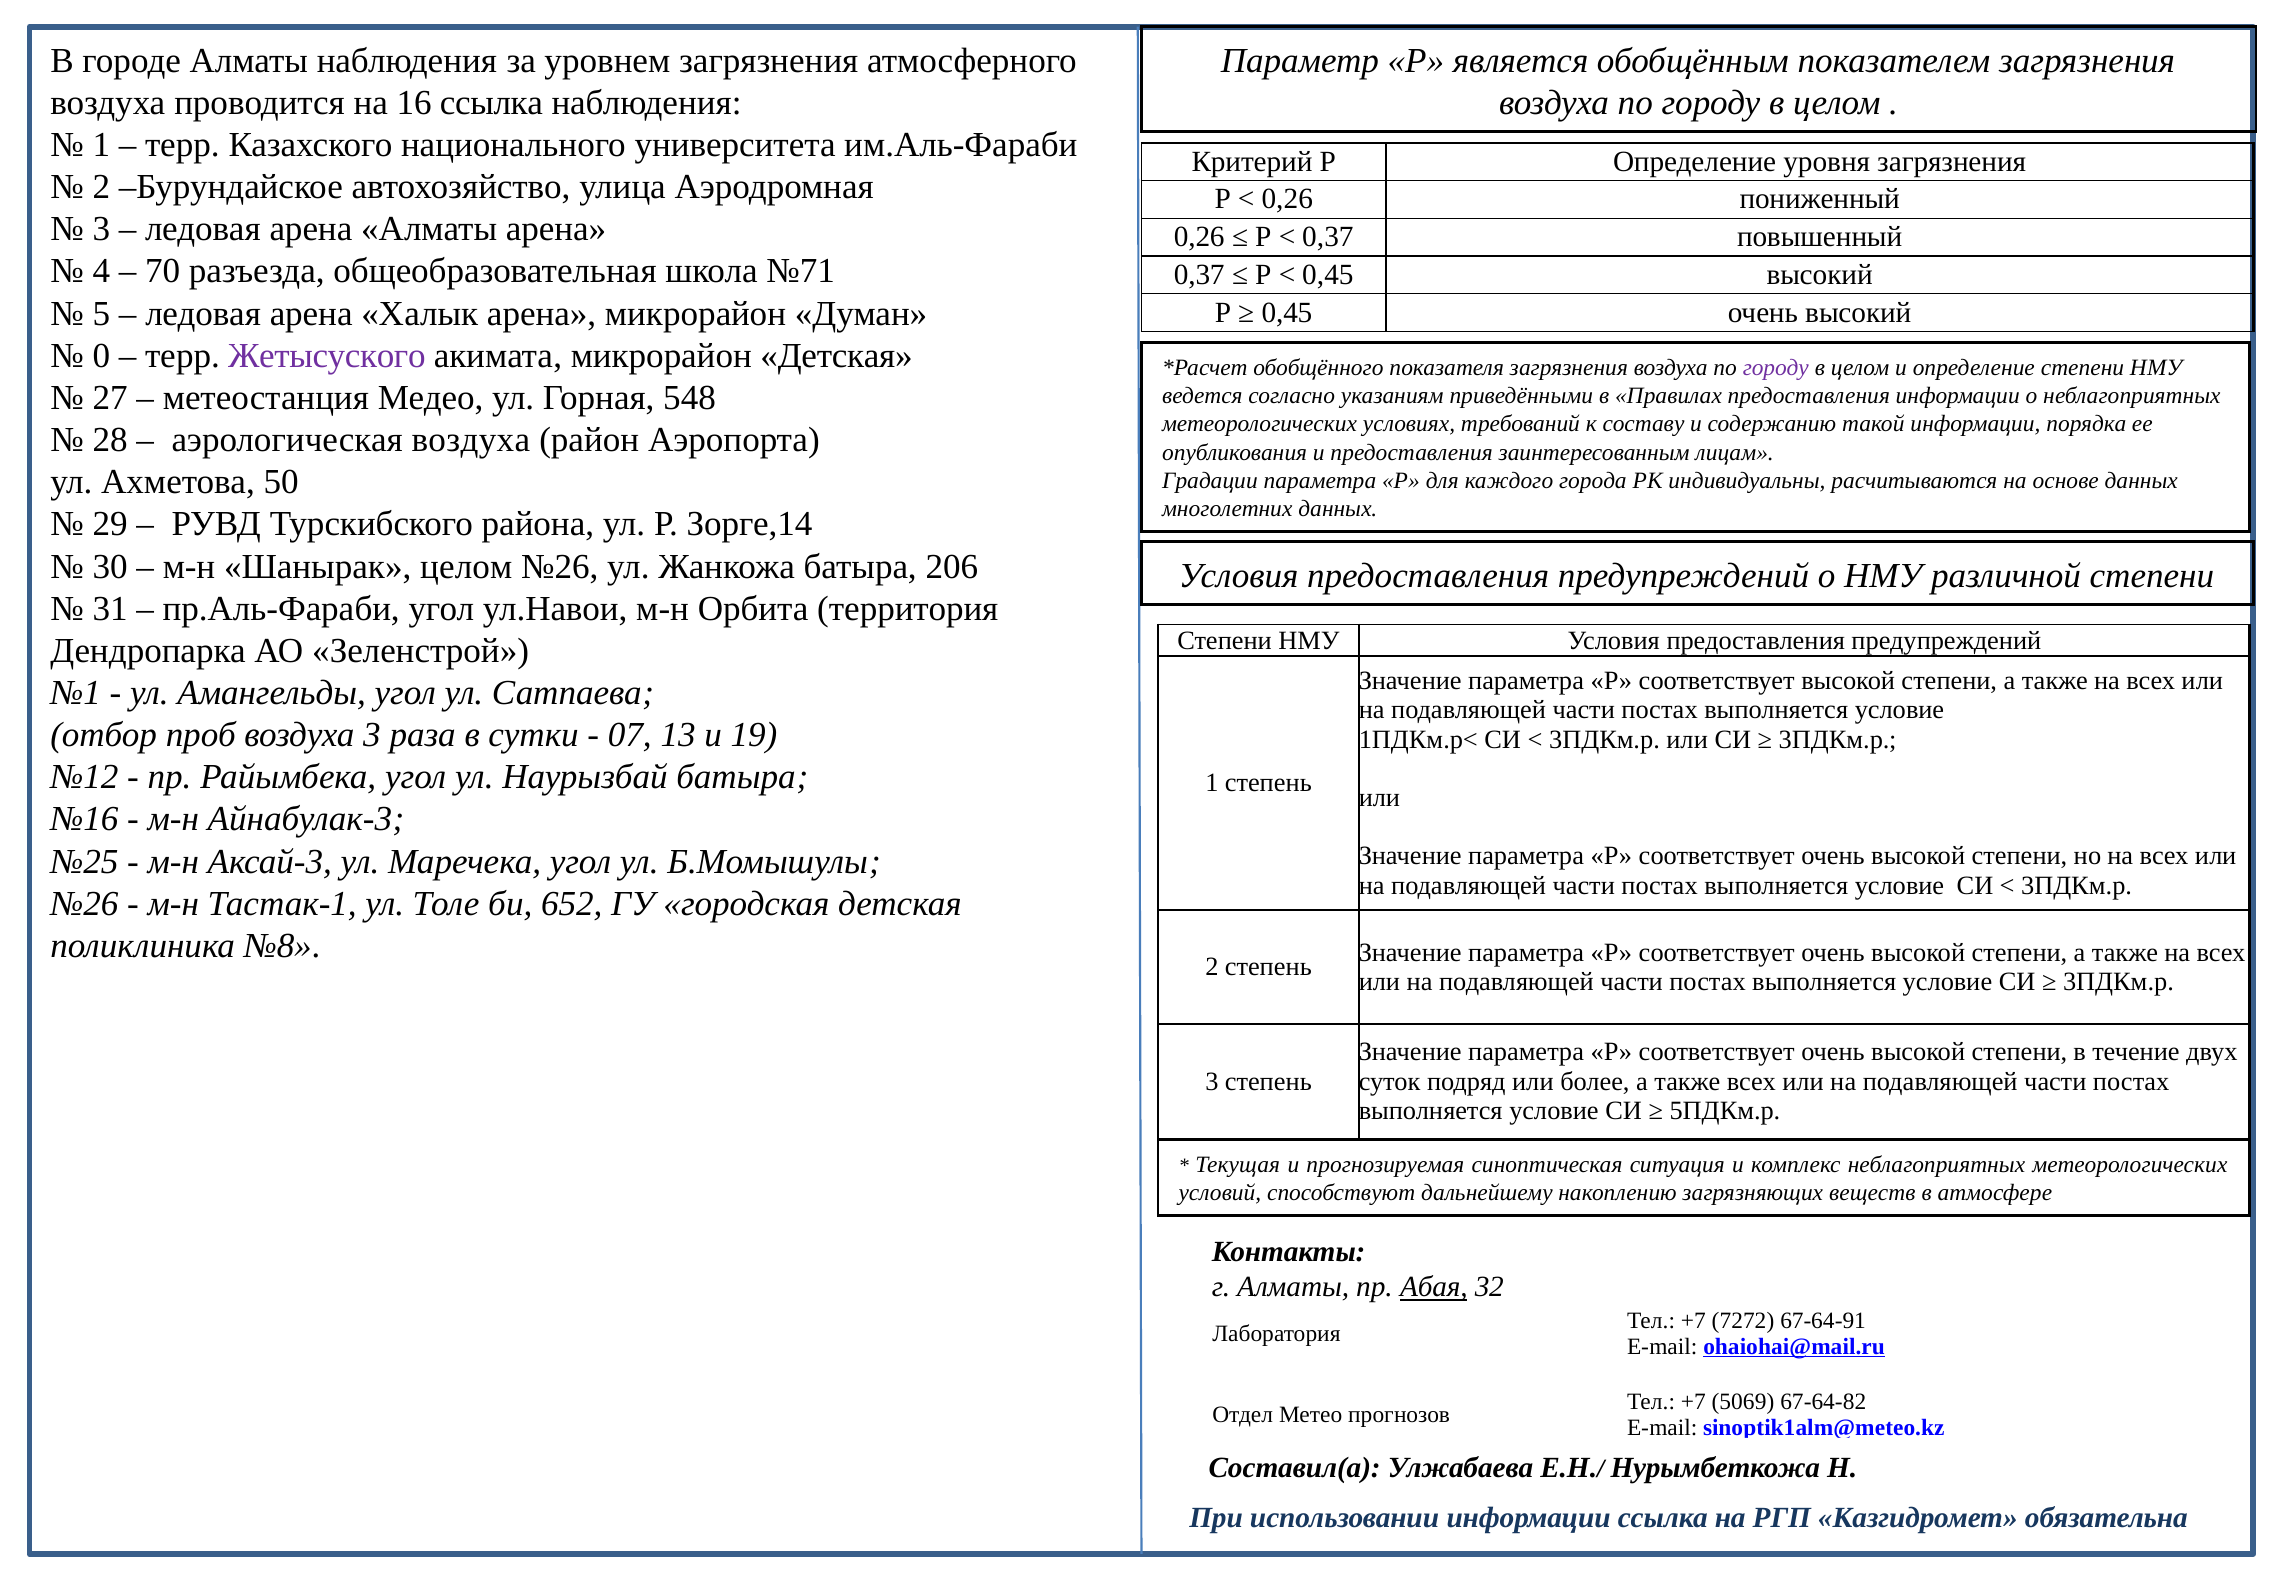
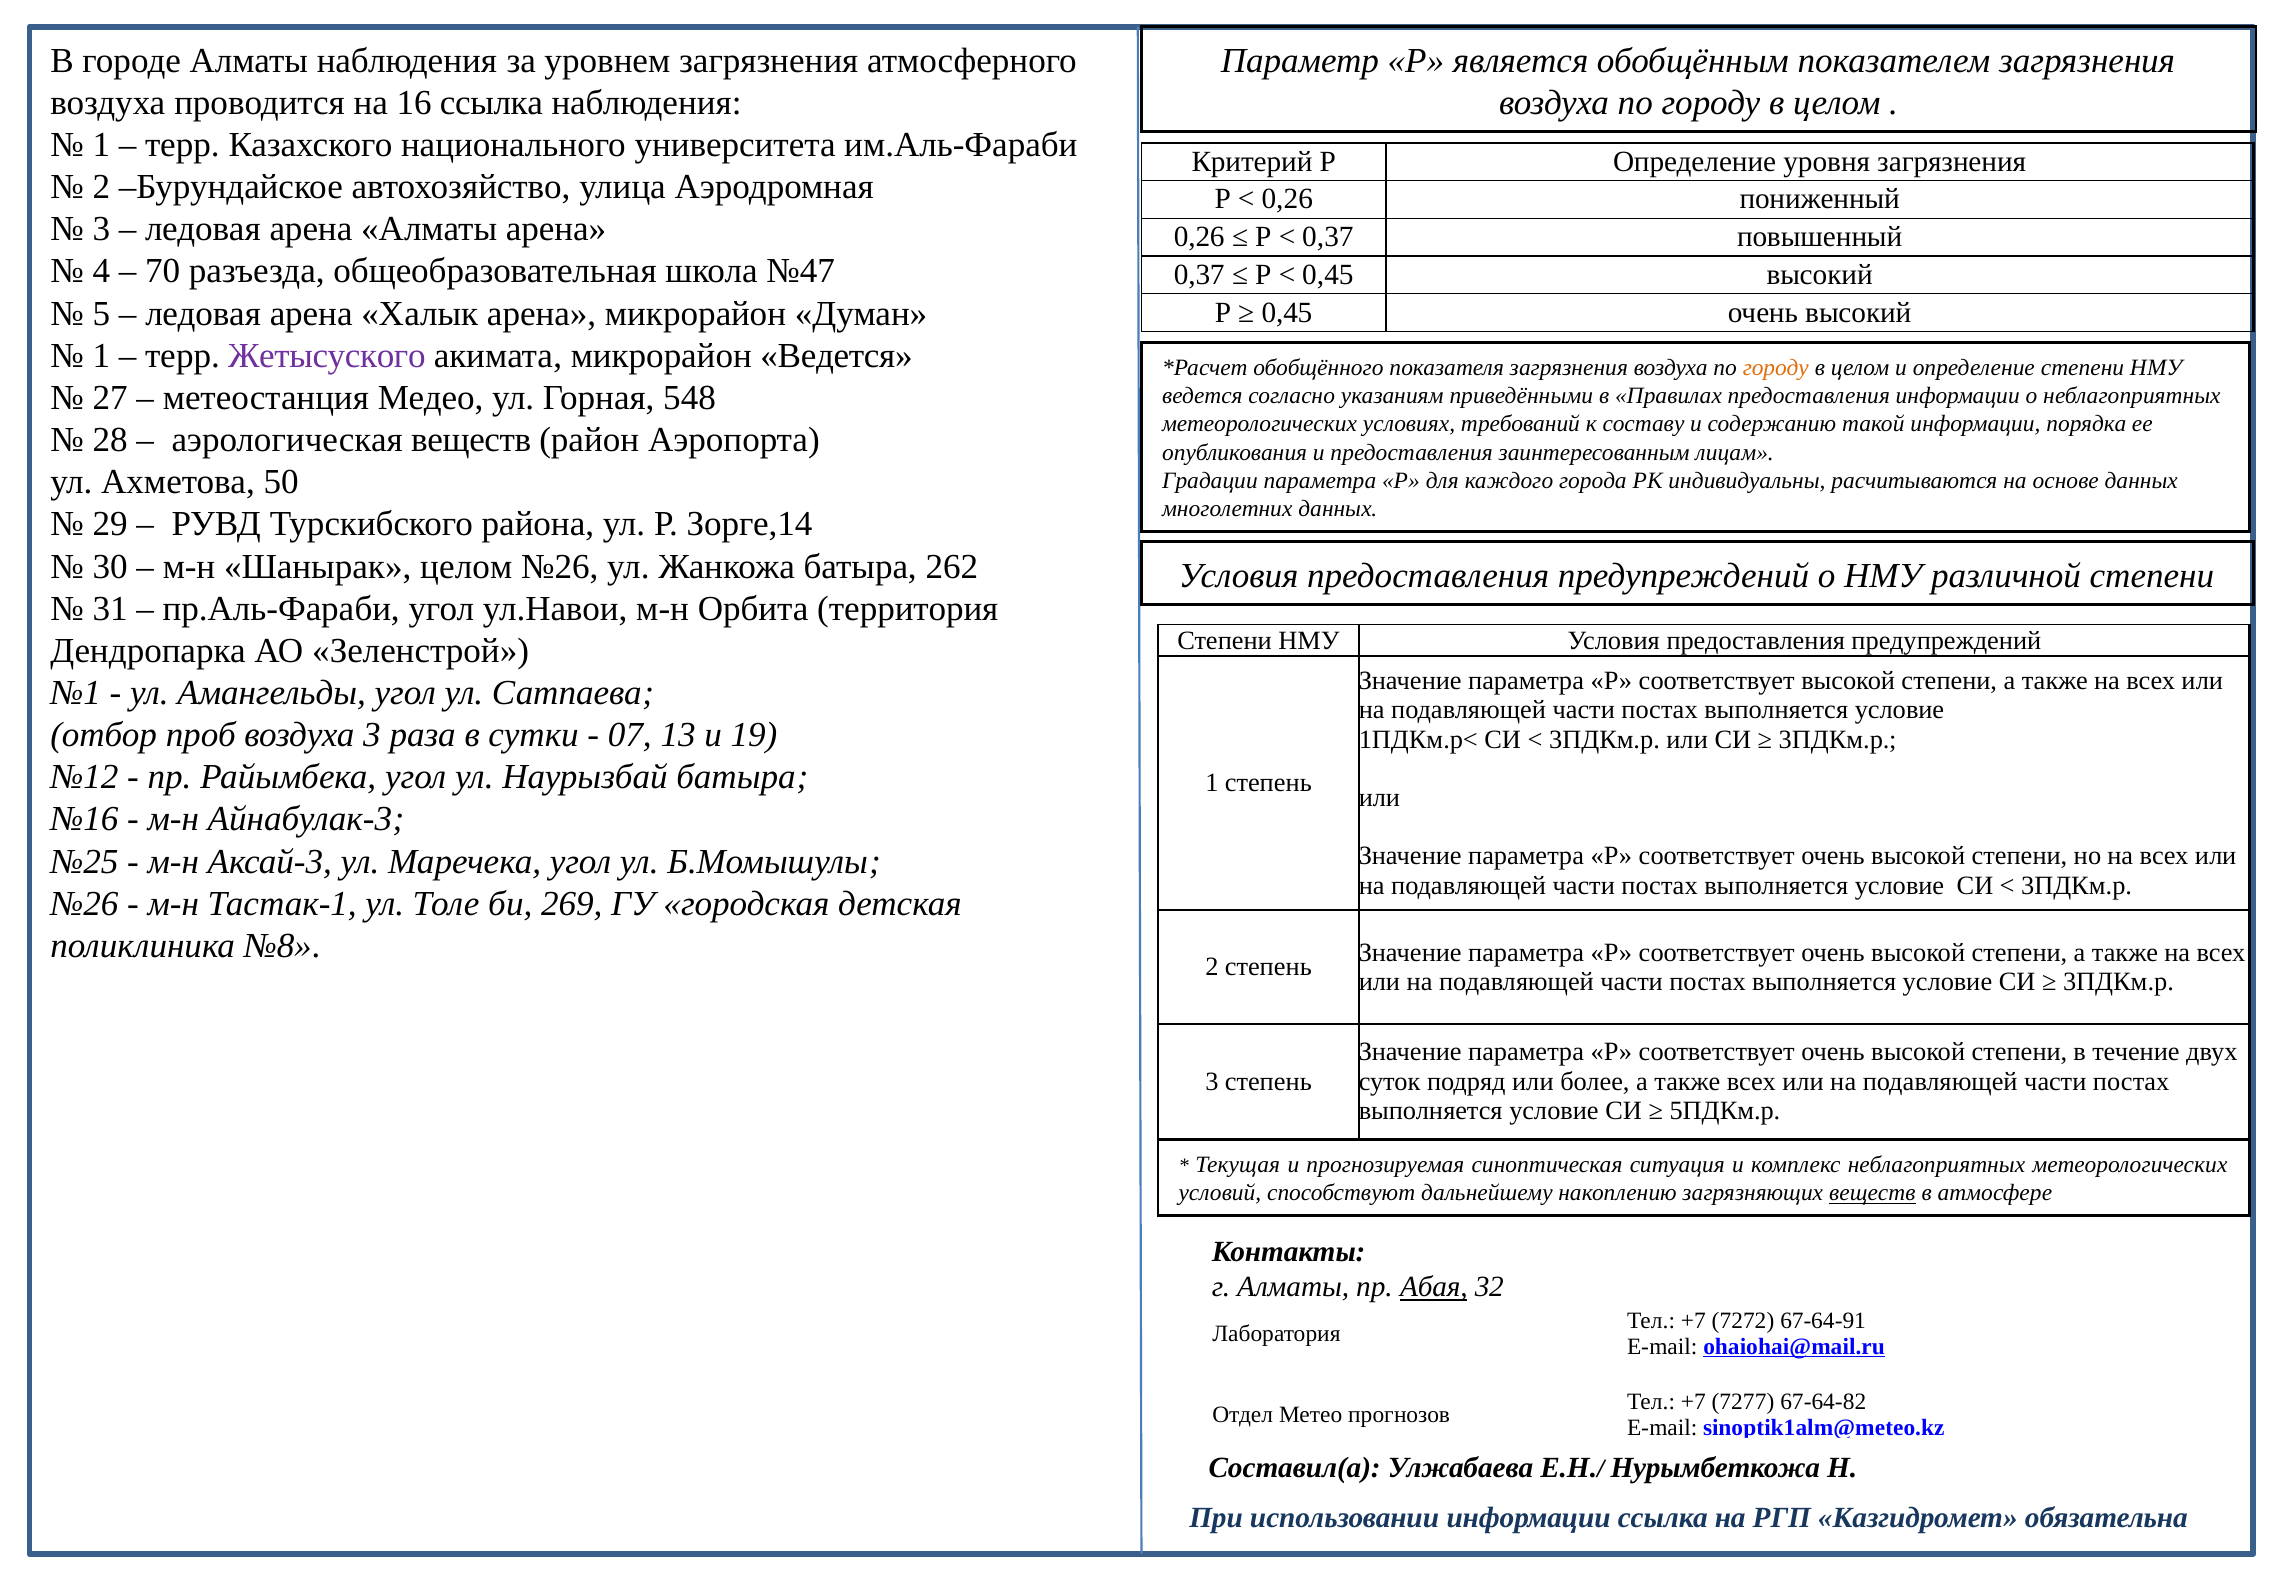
№71: №71 -> №47 (801, 271)
0: 0 -> 1 (101, 356)
микрорайон Детская: Детская -> Ведется (837, 356)
городу colour: purple -> orange (1776, 368)
аэрологическая воздуха: воздуха -> веществ (471, 440)
206: 206 -> 262 (952, 566)
652: 652 -> 269 (572, 903)
веществ underline: none -> present (1872, 1193)
5069: 5069 -> 7277 (1743, 1402)
